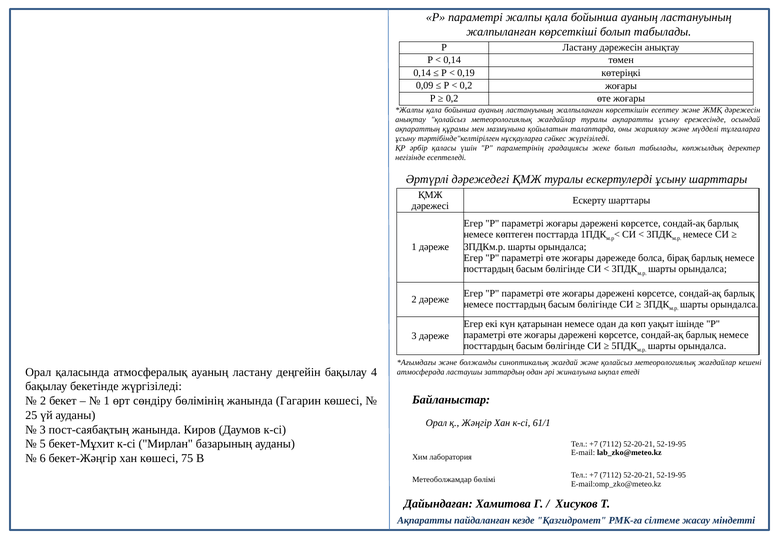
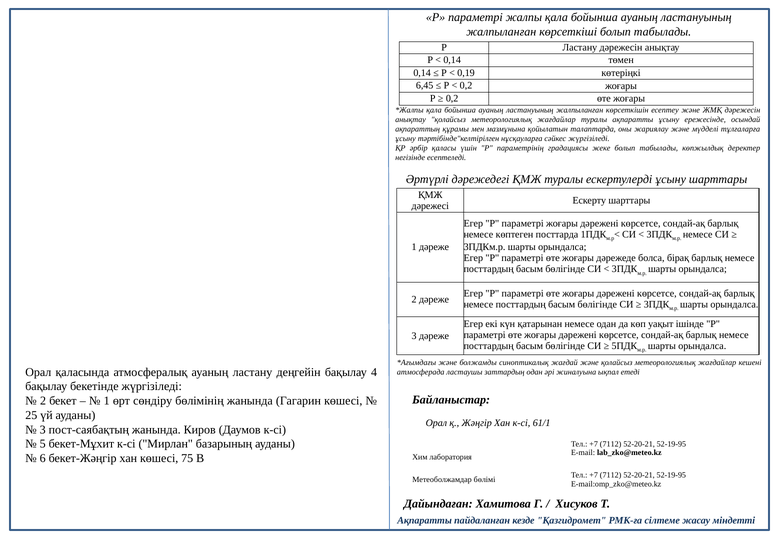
0,09: 0,09 -> 6,45 (425, 86)
